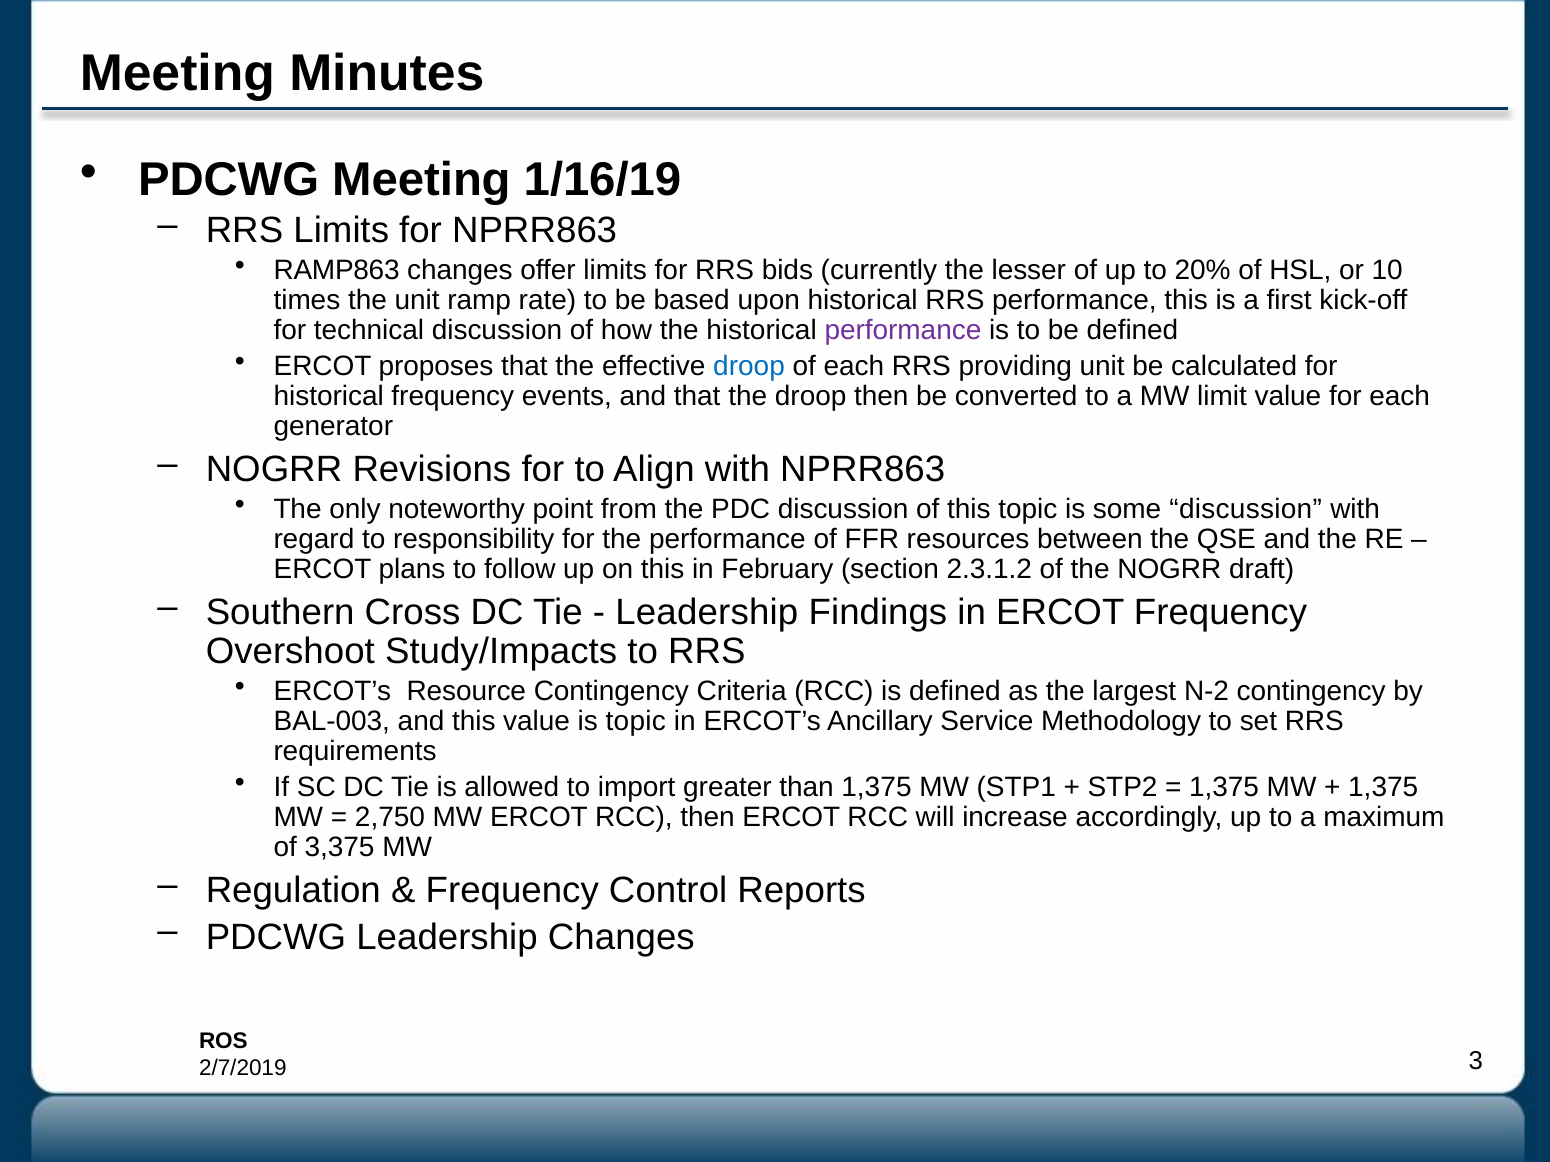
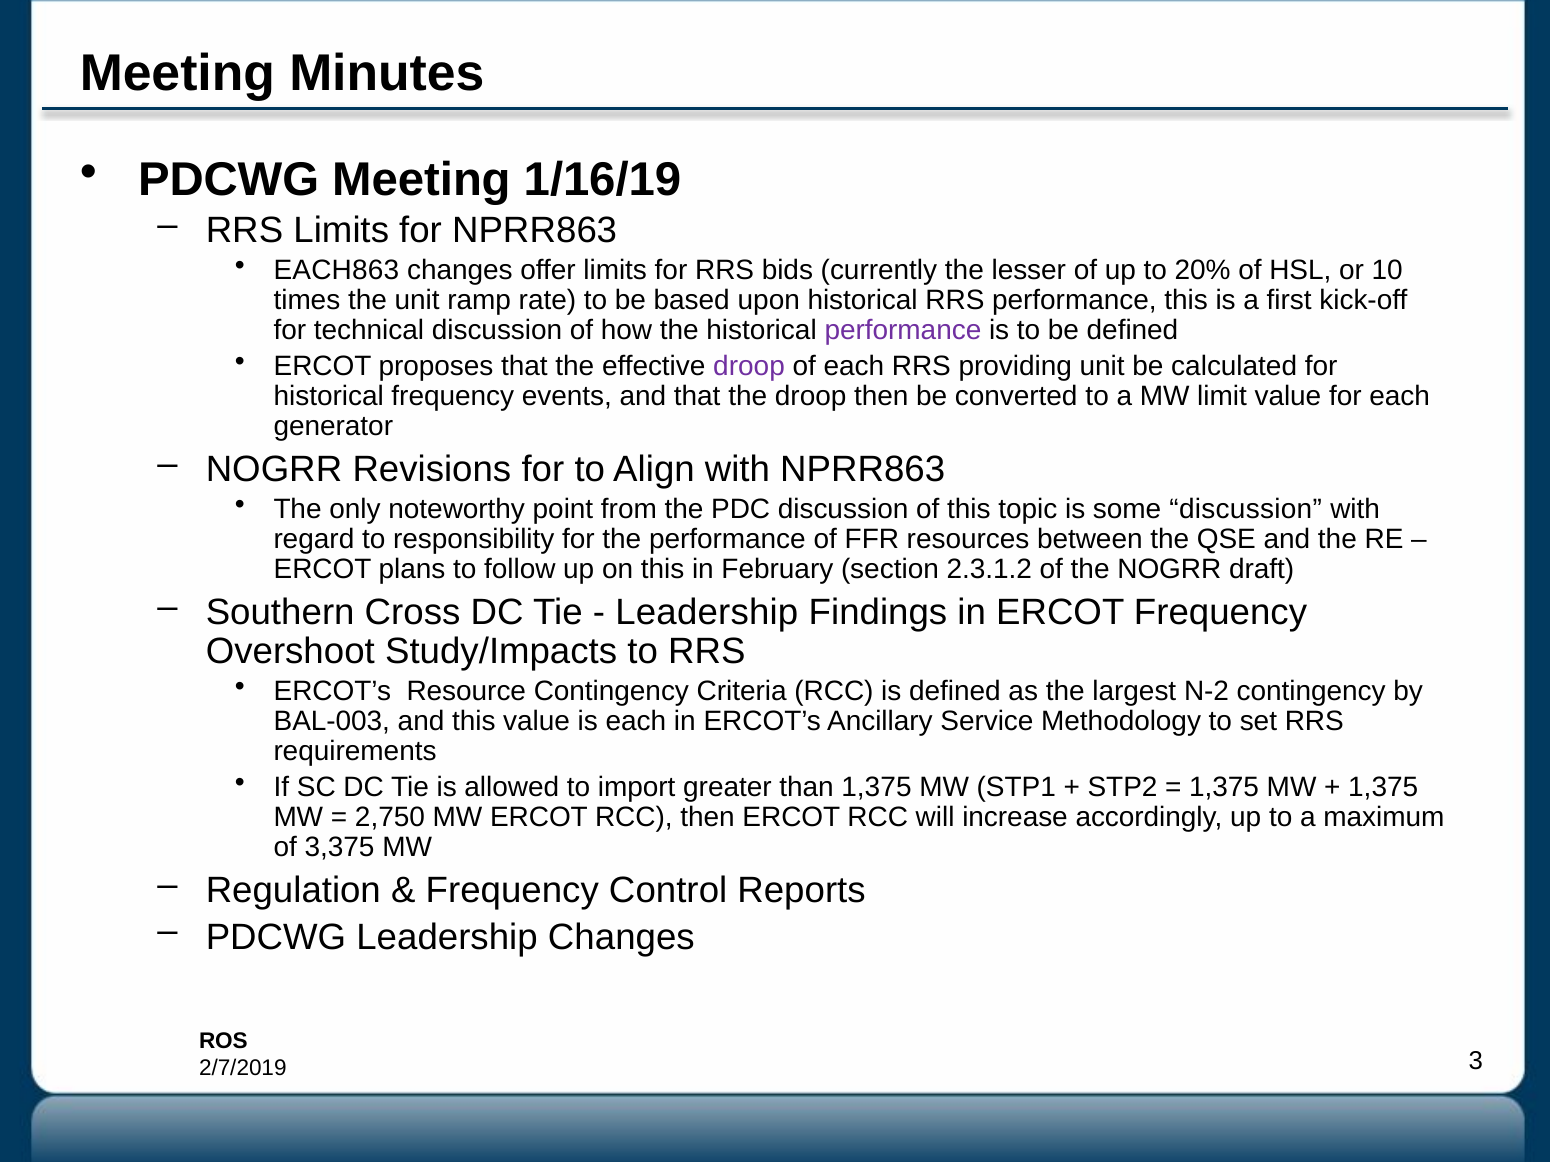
RAMP863: RAMP863 -> EACH863 (336, 270)
droop colour: blue -> purple (749, 366)
is topic: topic -> each (636, 722)
